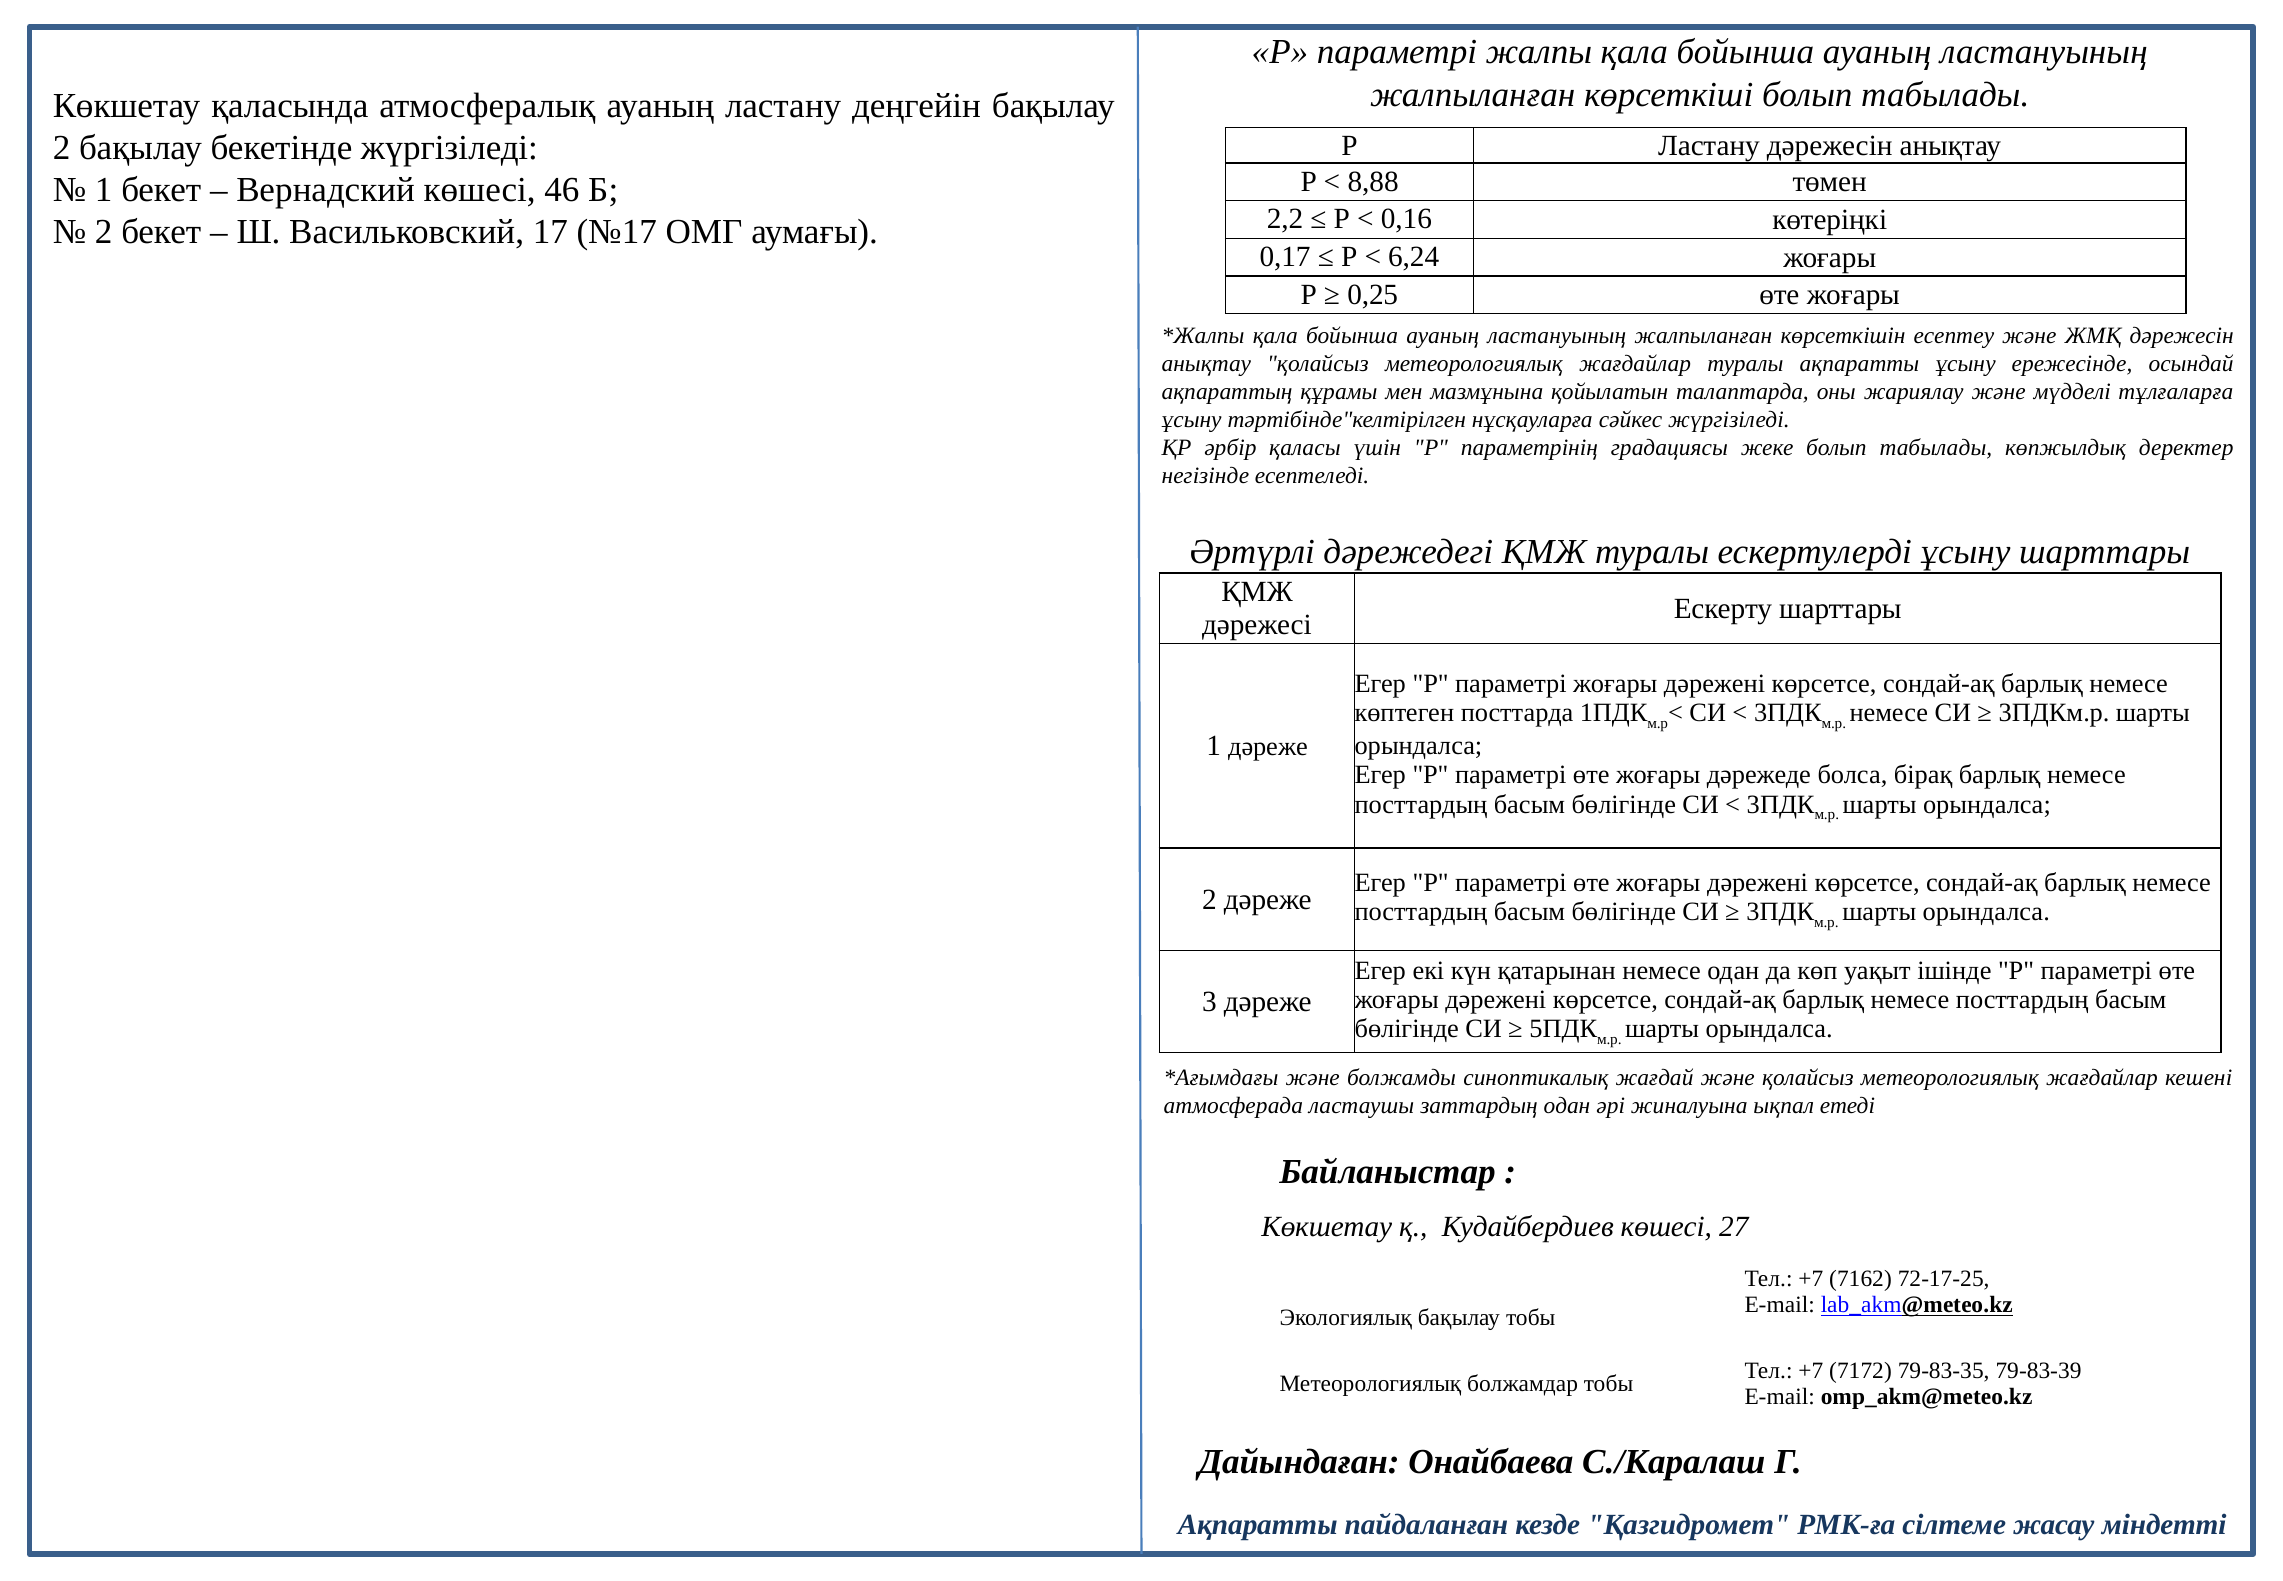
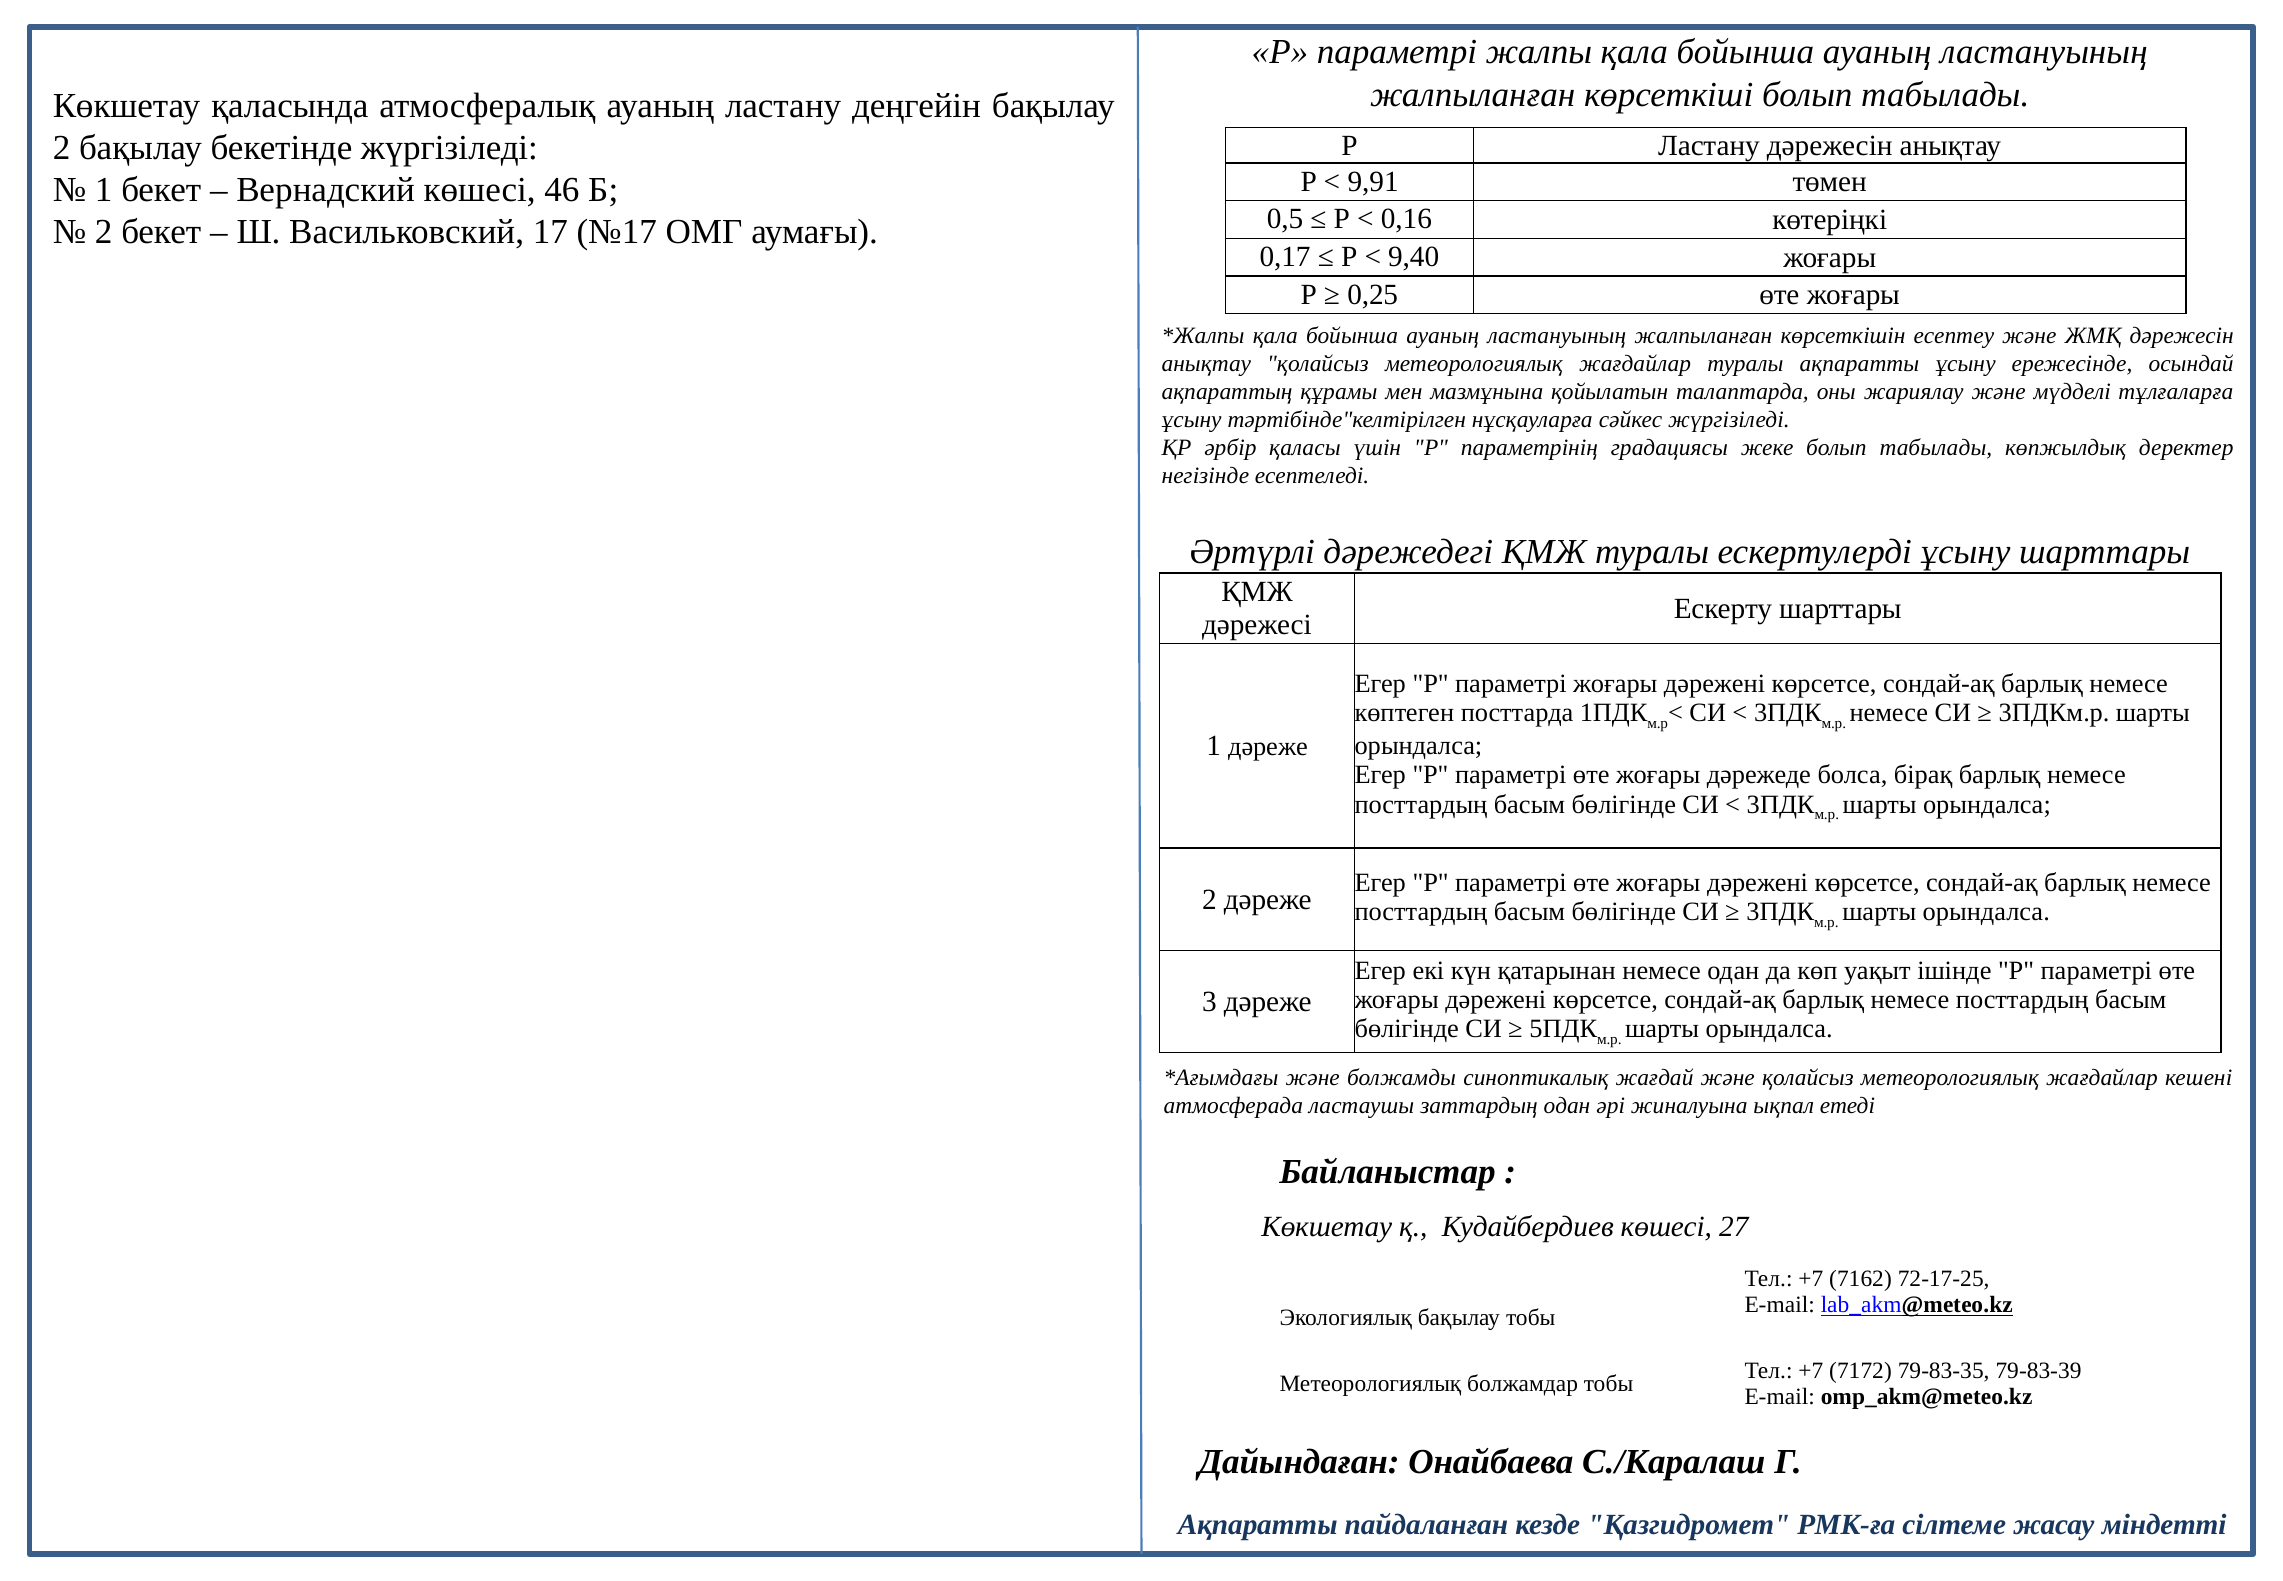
8,88: 8,88 -> 9,91 (1373, 182)
2,2: 2,2 -> 0,5 (1285, 219)
6,24: 6,24 -> 9,40 (1414, 257)
